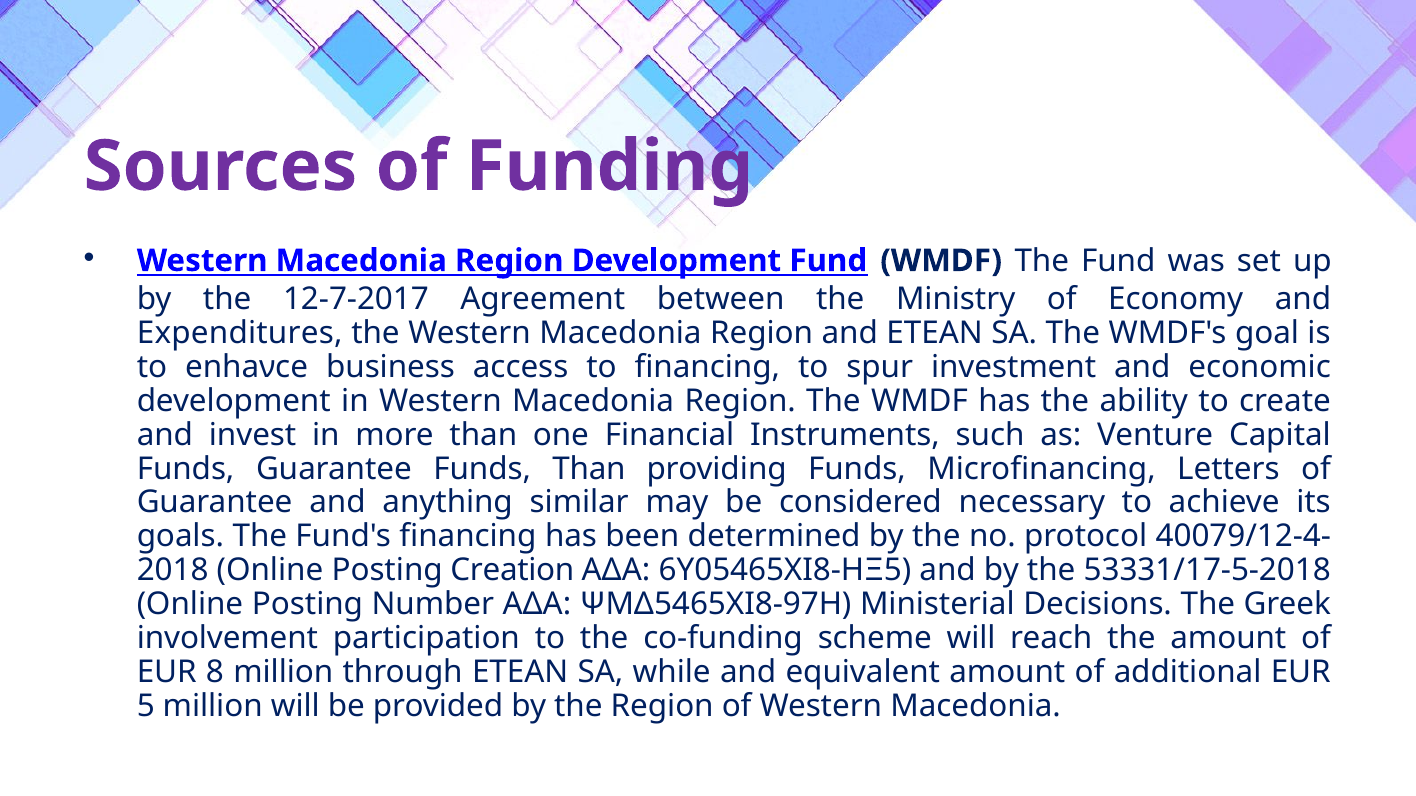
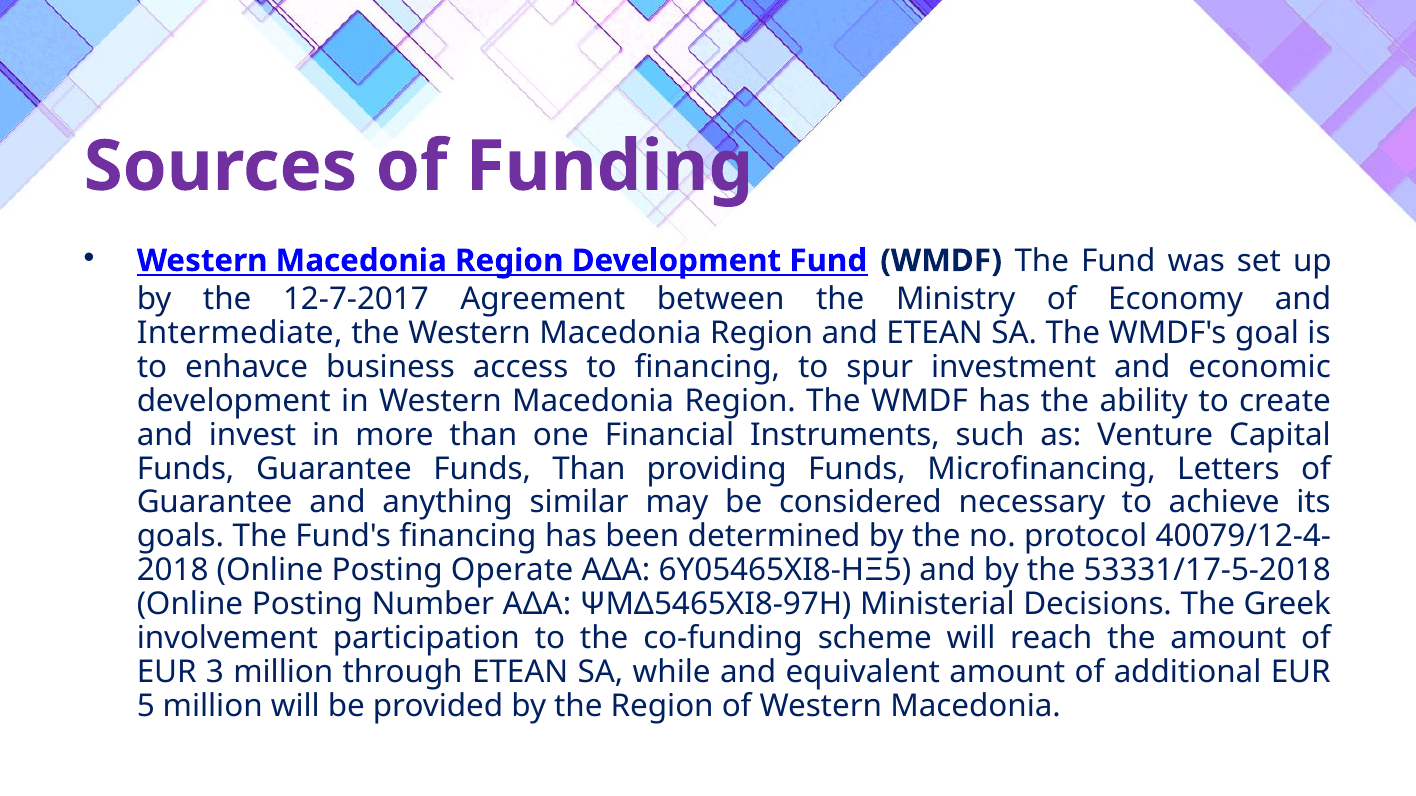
Expenditures: Expenditures -> Intermediate (240, 333)
Creation: Creation -> Operate (512, 571)
8: 8 -> 3 (215, 673)
